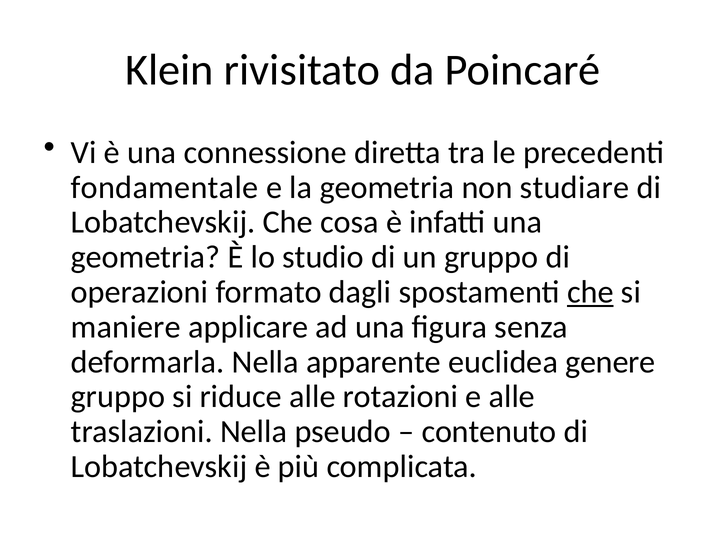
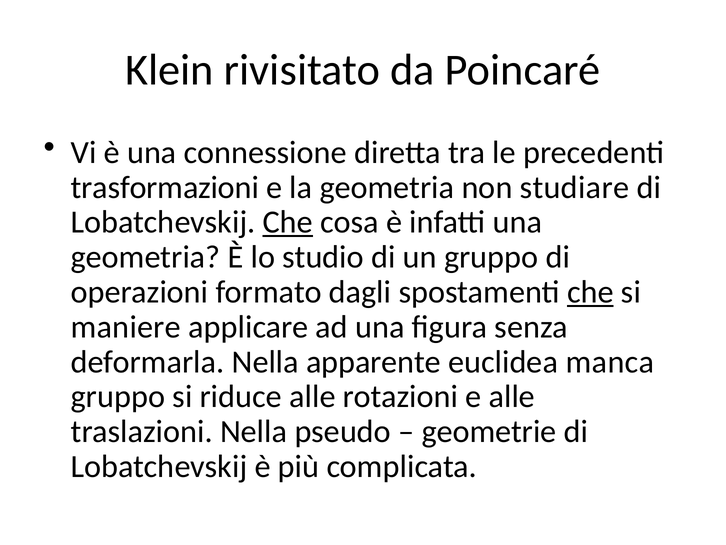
fondamentale: fondamentale -> trasformazioni (165, 187)
Che underline: none -> present (288, 222)
genere: genere -> manca (610, 362)
contenuto: contenuto -> geometrie (489, 431)
